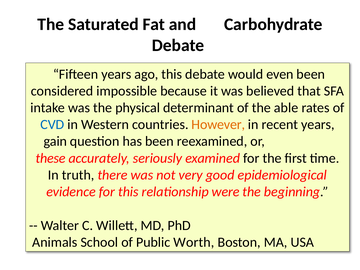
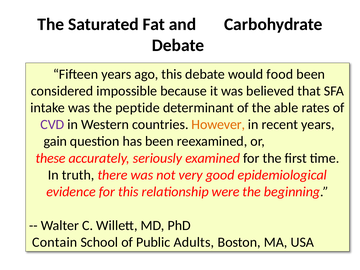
even: even -> food (280, 74)
physical: physical -> peptide (138, 108)
CVD colour: blue -> purple (52, 125)
Animals: Animals -> Contain (55, 242)
Worth: Worth -> Adults (194, 242)
